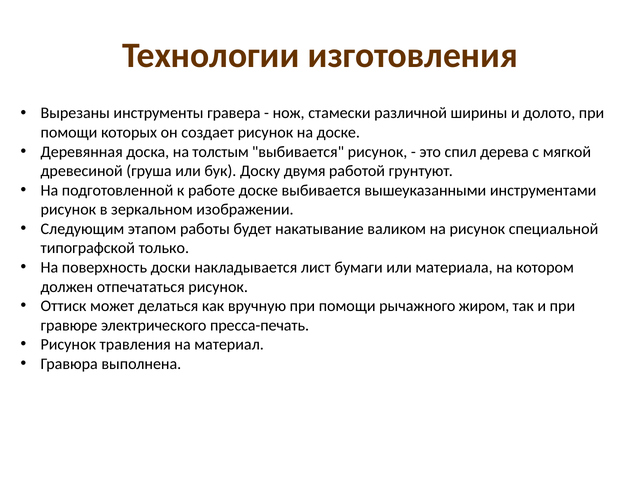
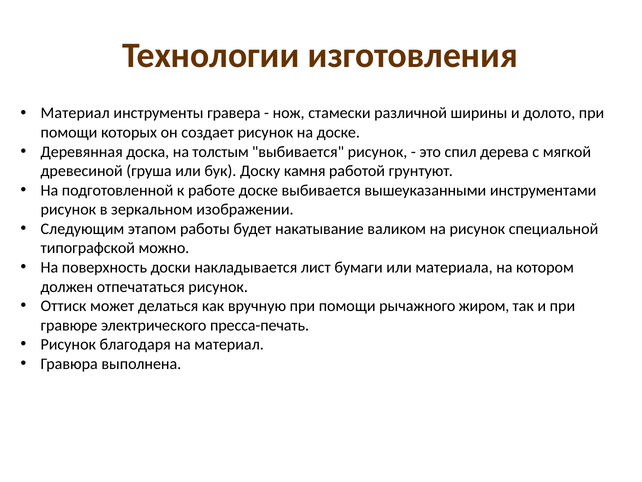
Вырезаны: Вырезаны -> Материал (75, 113)
двумя: двумя -> камня (305, 171)
только: только -> можно (164, 248)
травления: травления -> благодаря (135, 344)
